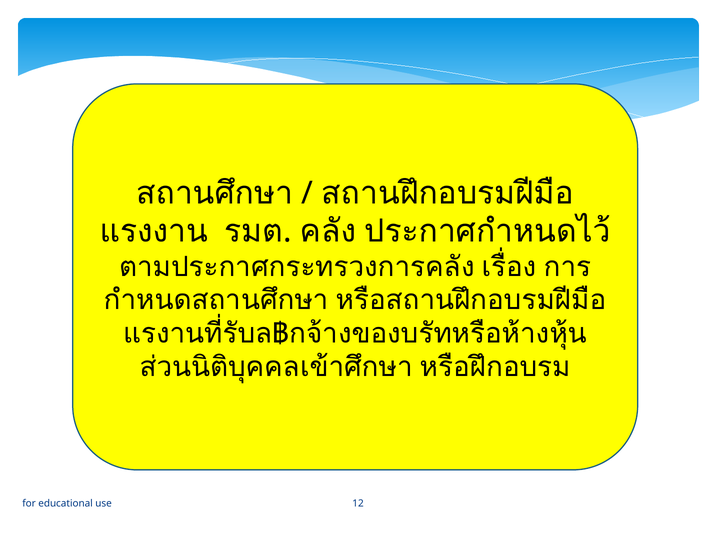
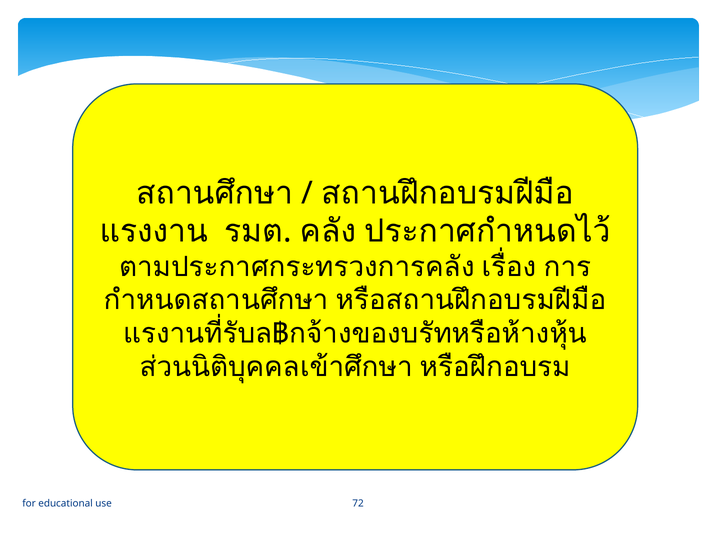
12: 12 -> 72 (358, 504)
